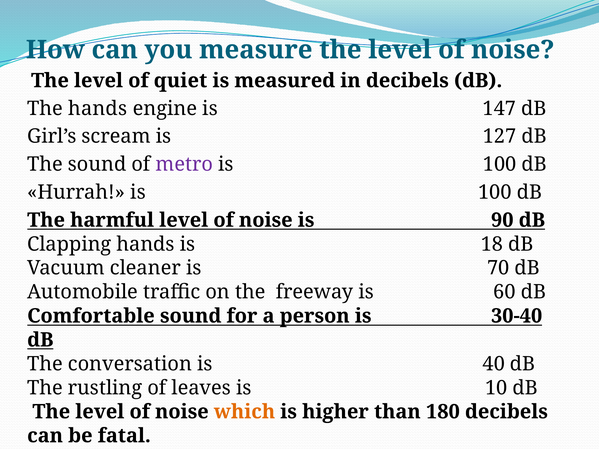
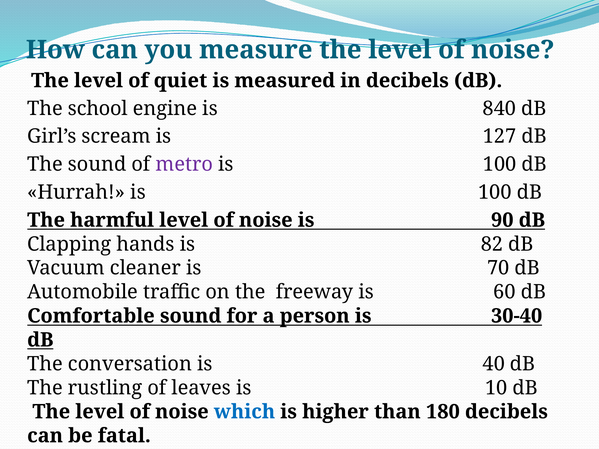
The hands: hands -> school (98, 108)
147: 147 -> 840 (499, 108)
18: 18 -> 82 (492, 244)
which colour: orange -> blue (244, 412)
